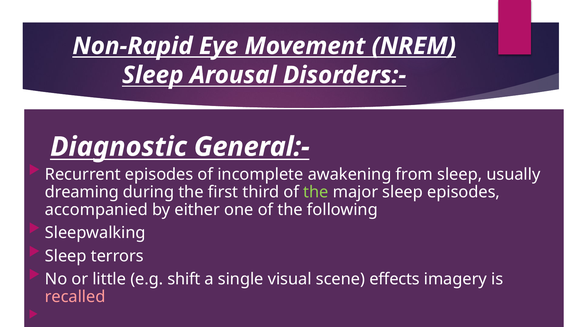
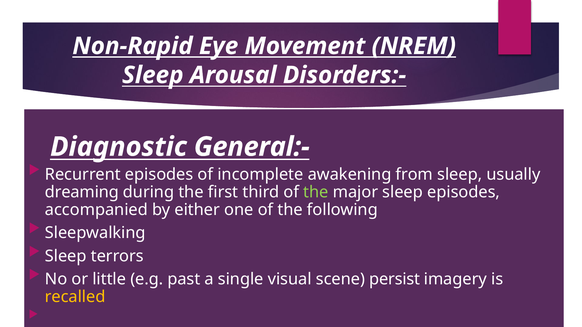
shift: shift -> past (184, 279)
effects: effects -> persist (395, 279)
recalled colour: pink -> yellow (75, 297)
